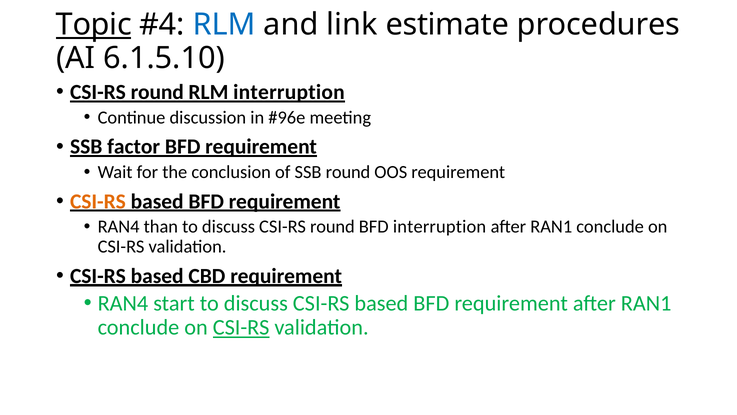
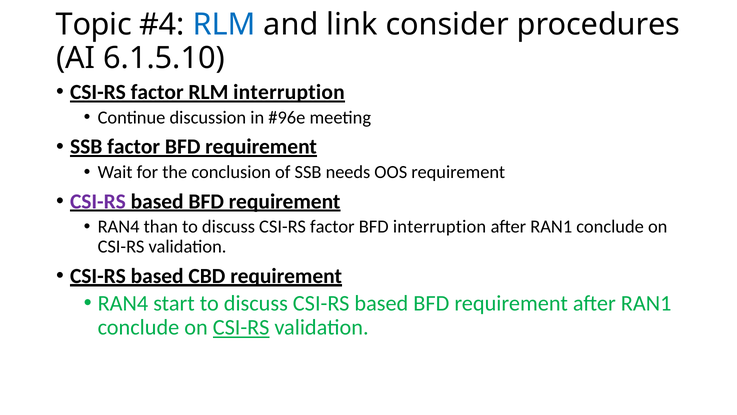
Topic underline: present -> none (94, 25)
estimate: estimate -> consider (447, 25)
round: round -> factor (157, 92)
SSB round: round -> needs (348, 172)
CSI-RS colour: orange -> purple (98, 201)
discuss CSI-RS round: round -> factor (332, 227)
